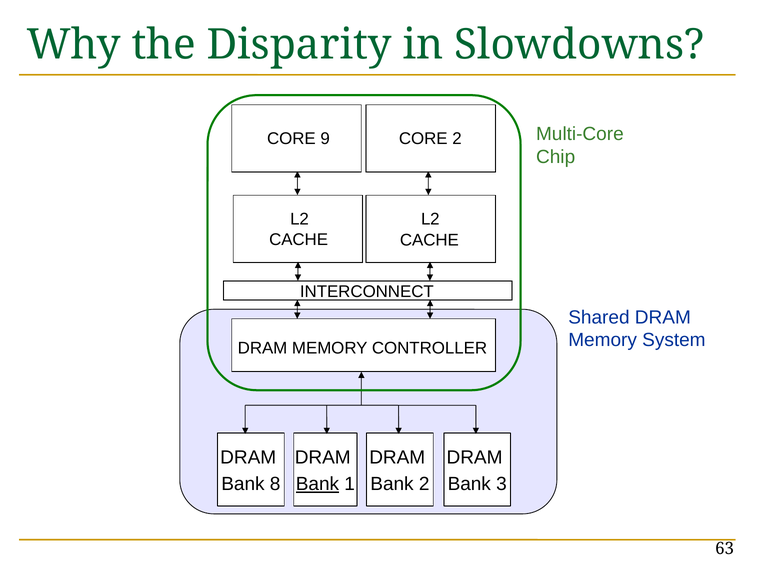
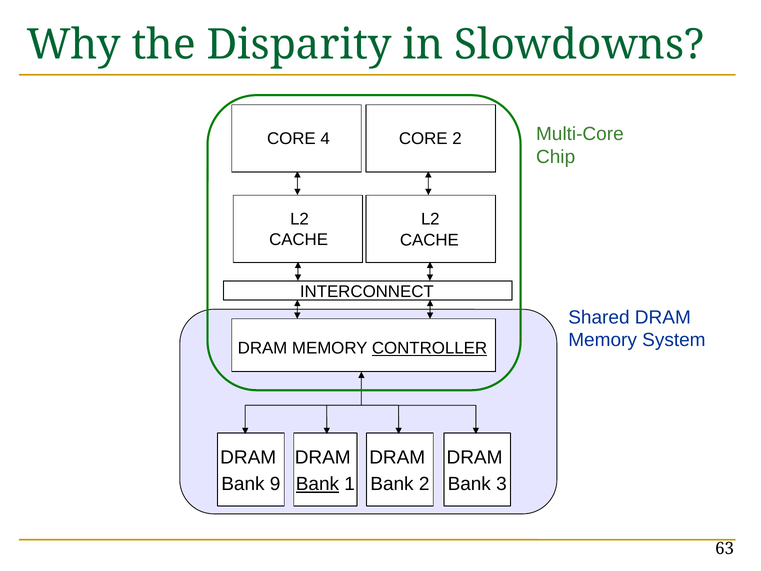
9: 9 -> 4 (325, 139)
CONTROLLER underline: none -> present (429, 348)
8: 8 -> 9 (275, 484)
